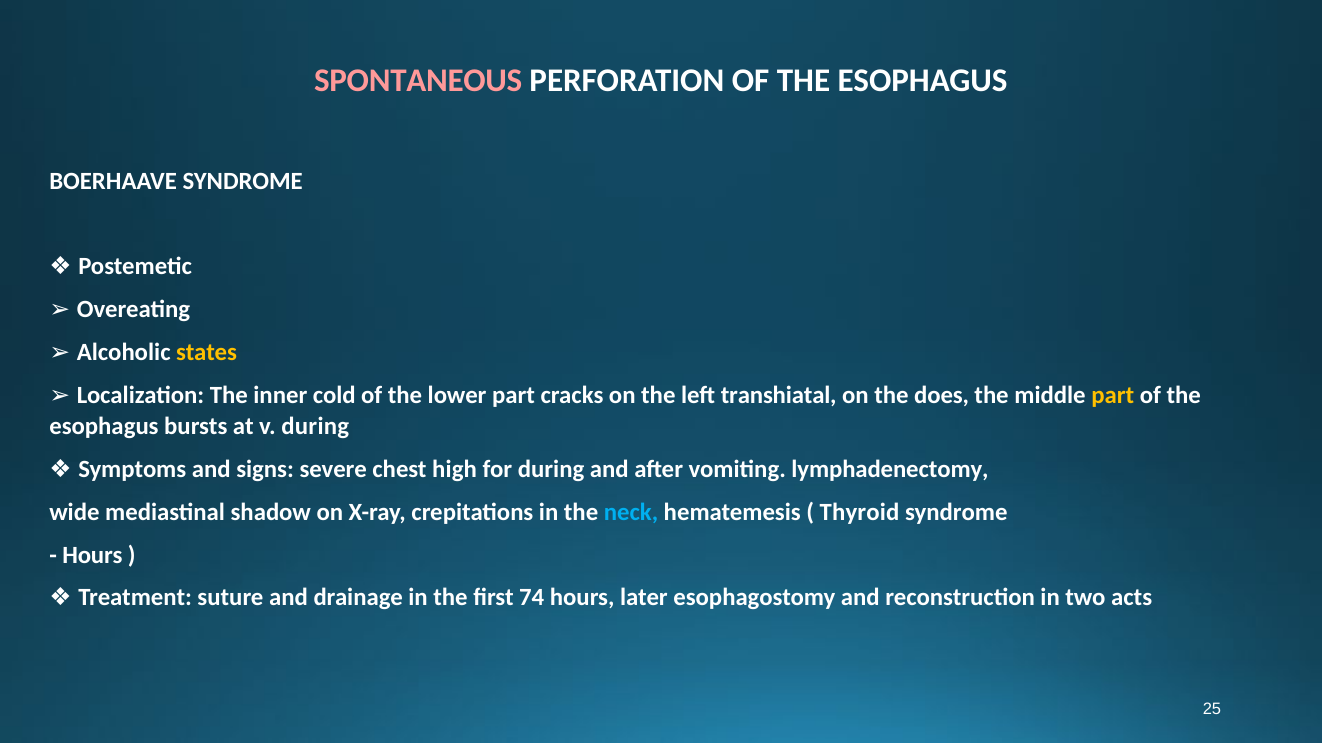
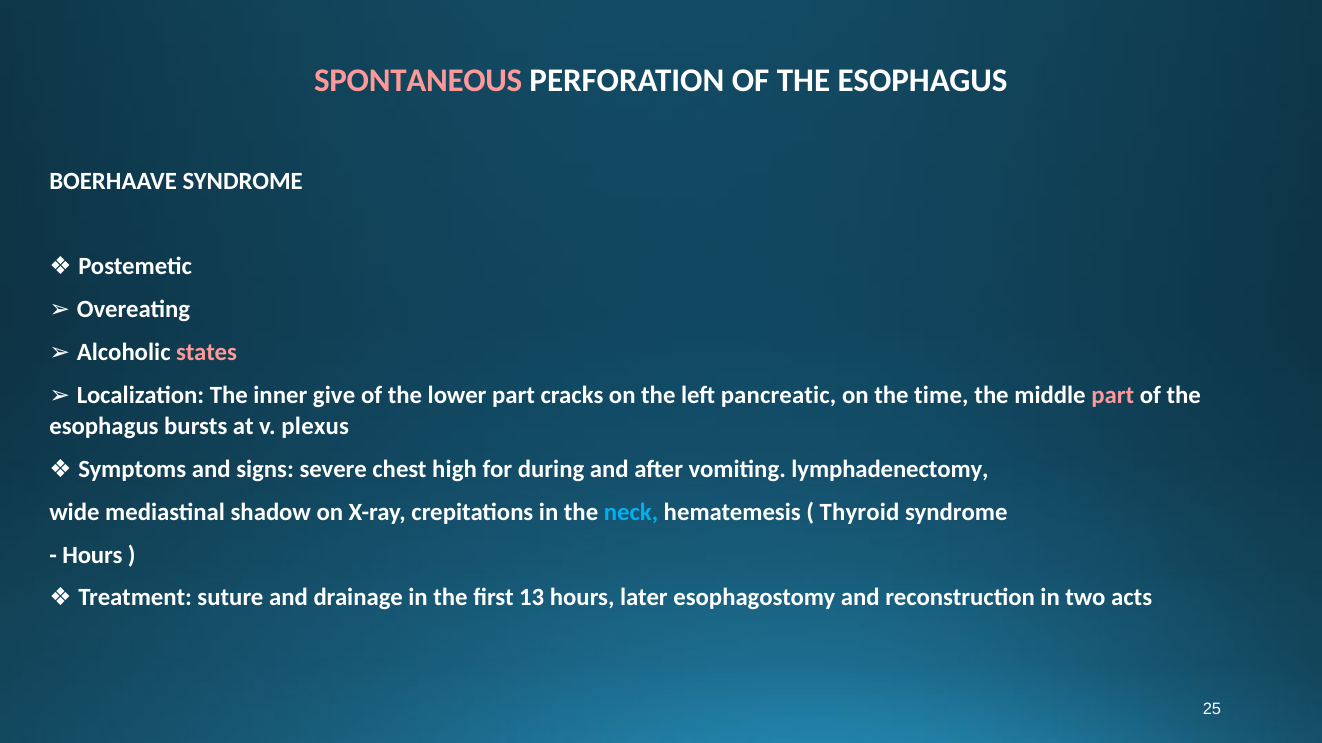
states colour: yellow -> pink (207, 352)
cold: cold -> give (334, 395)
transhiatal: transhiatal -> pancreatic (779, 395)
does: does -> time (941, 395)
part colour: yellow -> pink (1113, 395)
v during: during -> plexus (315, 427)
74: 74 -> 13 (532, 598)
